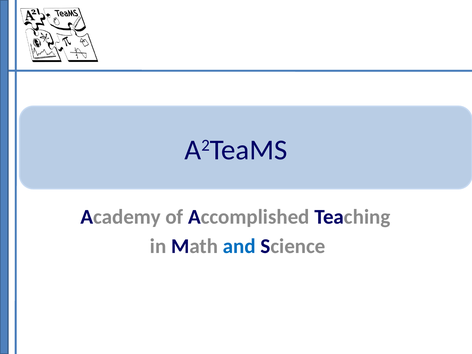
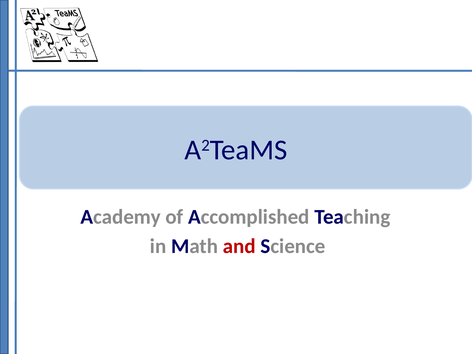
and colour: blue -> red (239, 246)
